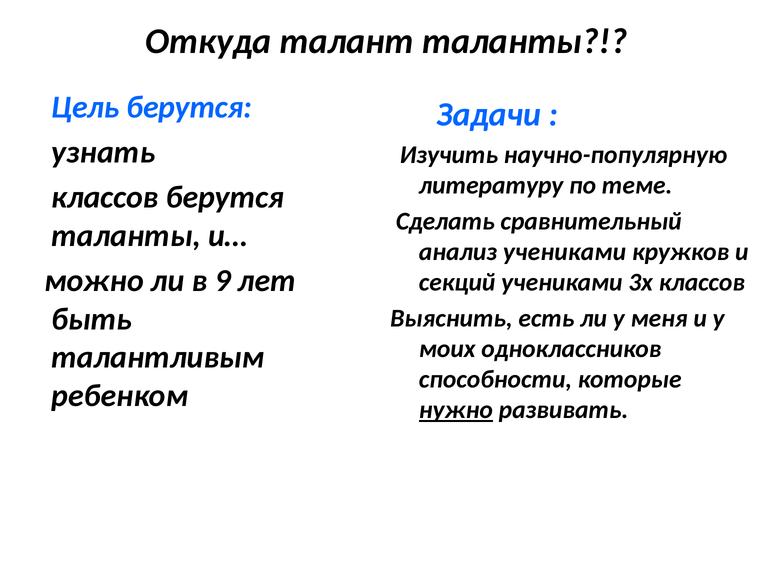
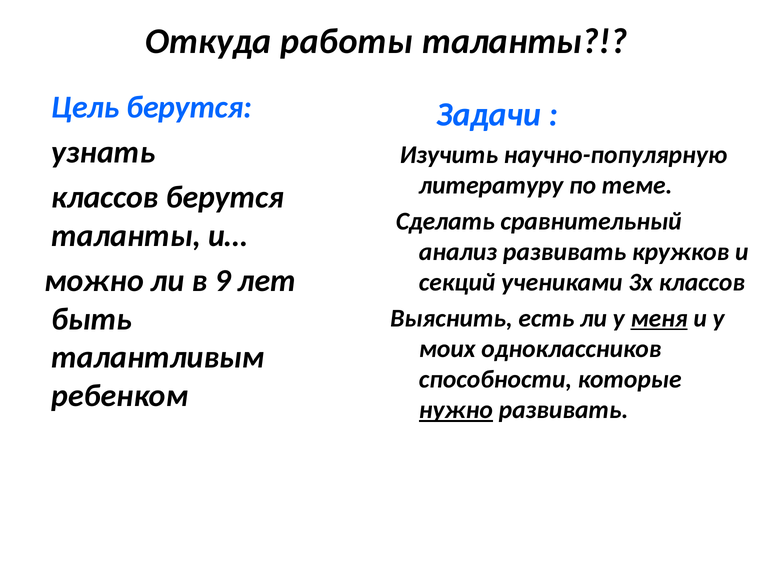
талант: талант -> работы (347, 41)
анализ учениками: учениками -> развивать (565, 252)
меня underline: none -> present (659, 318)
